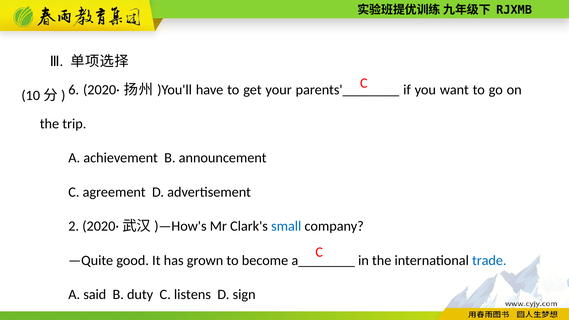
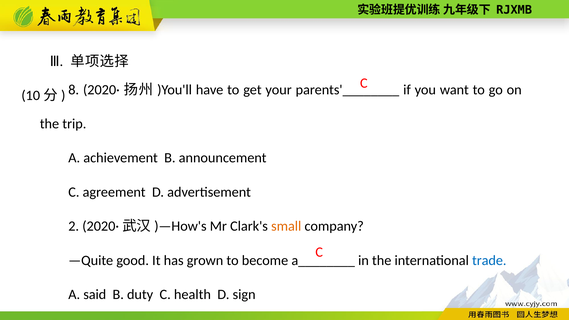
6: 6 -> 8 (74, 90)
small colour: blue -> orange (286, 226)
listens: listens -> health (192, 295)
